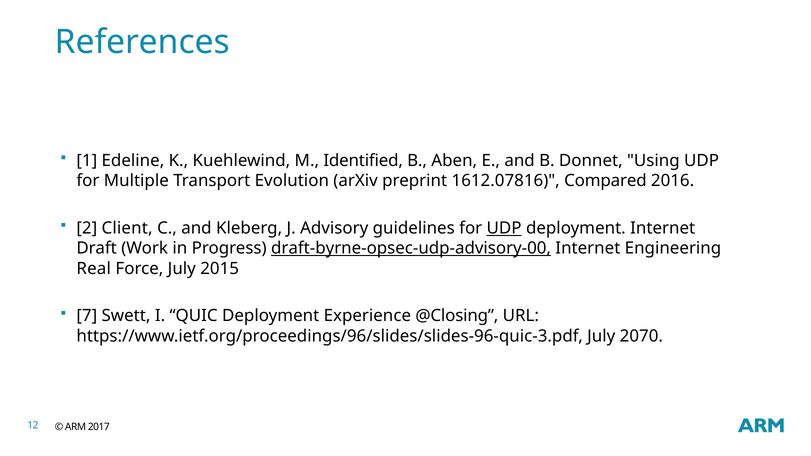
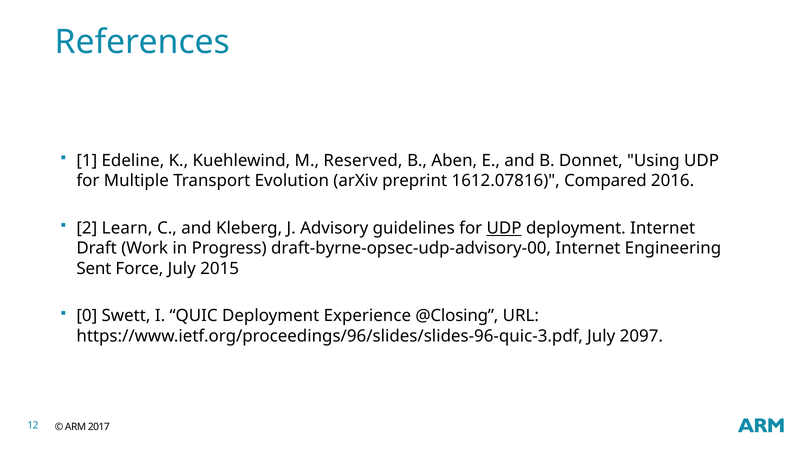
Identified: Identified -> Reserved (363, 161)
Client: Client -> Learn (127, 228)
draft-byrne-opsec-udp-advisory-00 underline: present -> none (411, 249)
Real: Real -> Sent (94, 269)
7: 7 -> 0 (87, 316)
2070: 2070 -> 2097 (641, 336)
